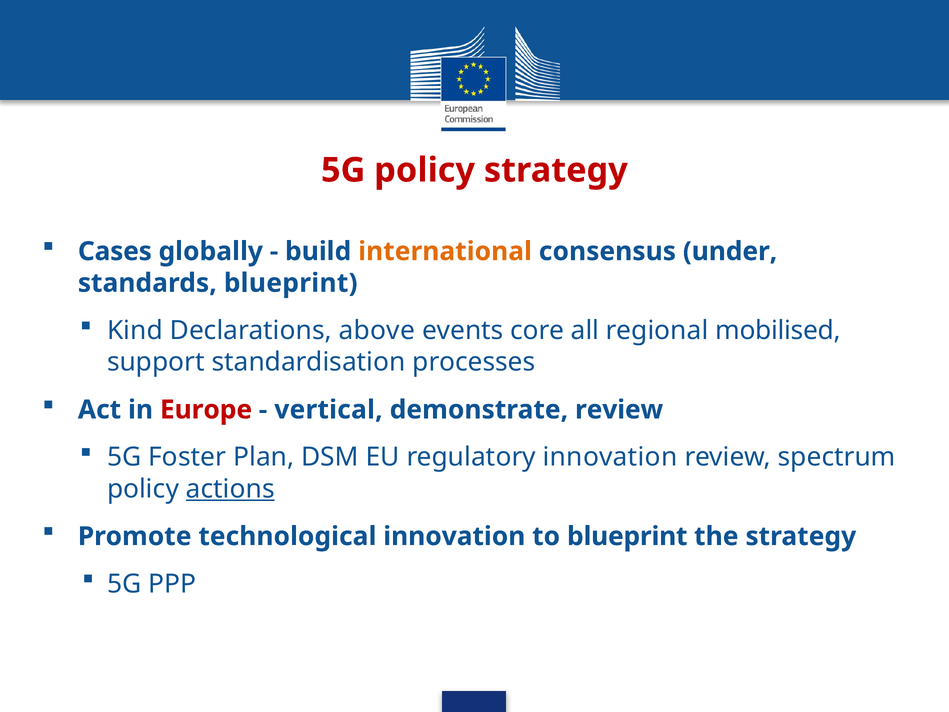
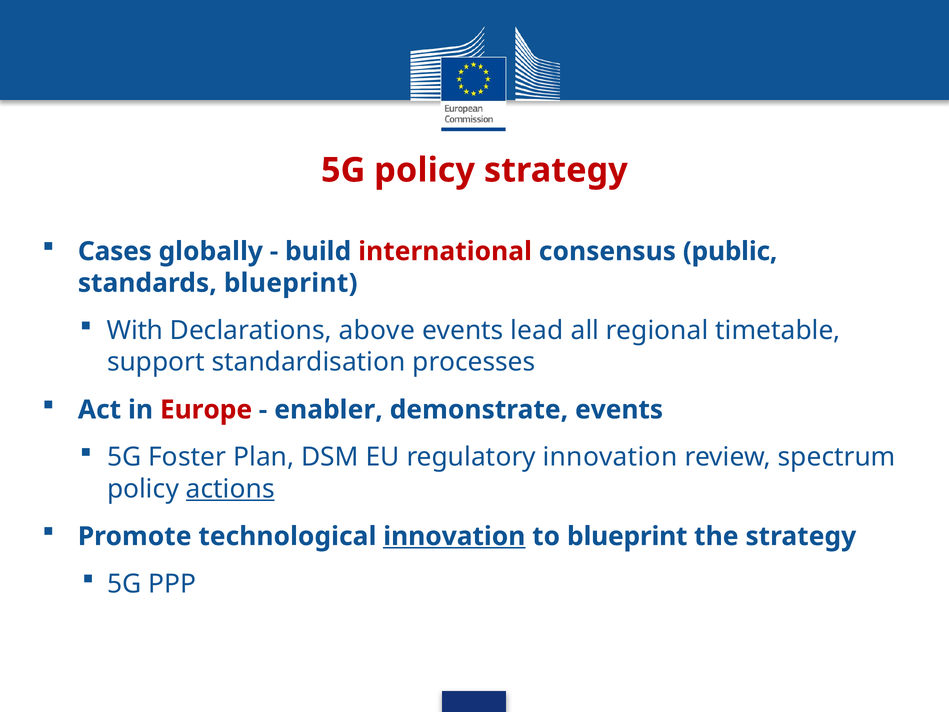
international colour: orange -> red (445, 251)
under: under -> public (730, 251)
Kind: Kind -> With (135, 330)
core: core -> lead (537, 330)
mobilised: mobilised -> timetable (778, 330)
vertical: vertical -> enabler (329, 410)
demonstrate review: review -> events (619, 410)
innovation underline: none -> present (454, 536)
